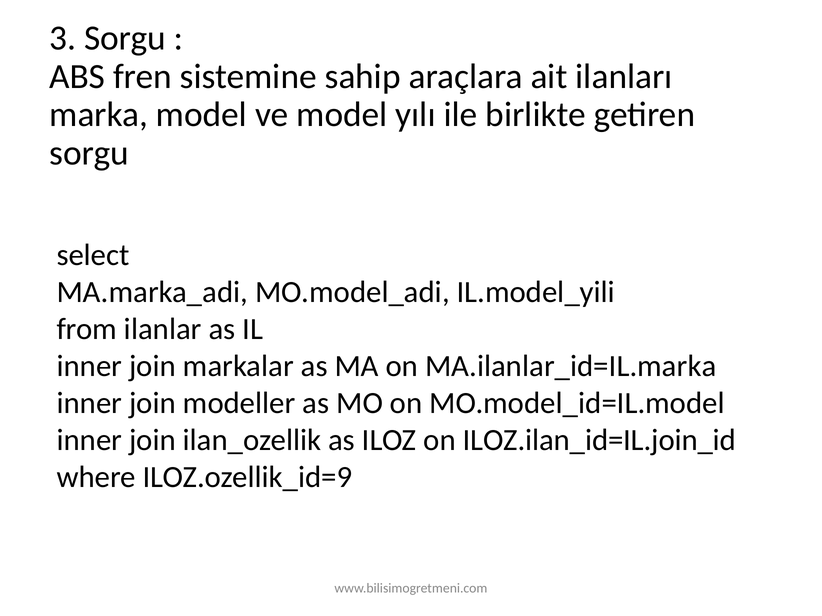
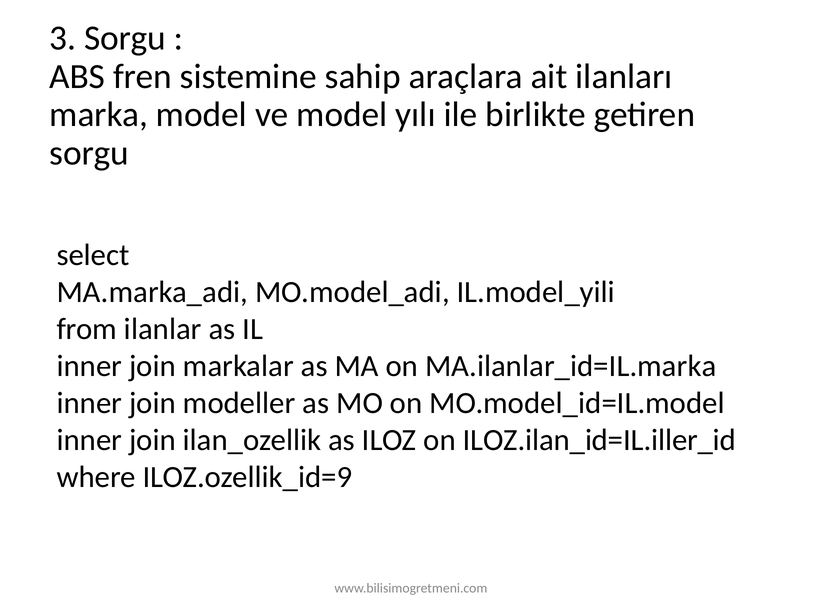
ILOZ.ilan_id=IL.join_id: ILOZ.ilan_id=IL.join_id -> ILOZ.ilan_id=IL.iller_id (599, 440)
